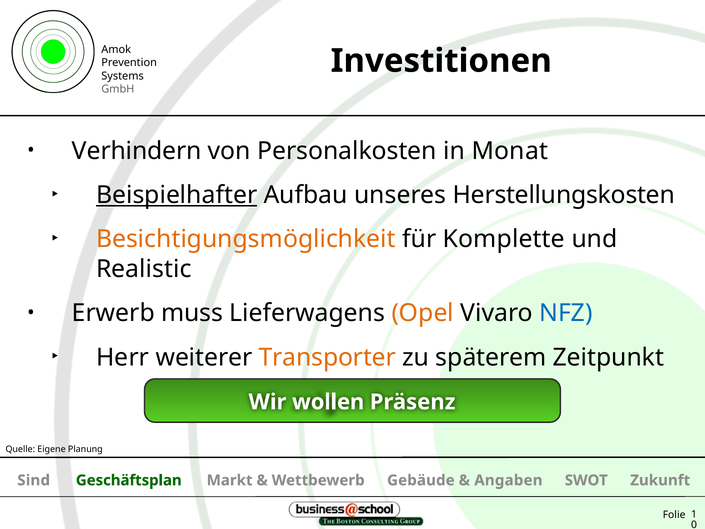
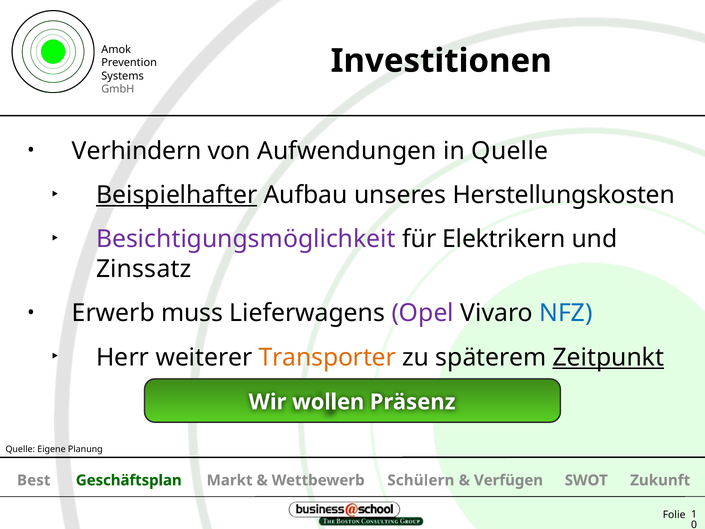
Personalkosten: Personalkosten -> Aufwendungen (347, 151)
in Monat: Monat -> Quelle (510, 151)
Besichtigungsmöglichkeit colour: orange -> purple (246, 239)
Komplette: Komplette -> Elektrikern (504, 239)
Realistic: Realistic -> Zinssatz (144, 269)
Opel colour: orange -> purple (423, 313)
Zeitpunkt underline: none -> present (608, 357)
Sind: Sind -> Best (34, 480)
Gebäude: Gebäude -> Schülern (421, 480)
Angaben: Angaben -> Verfügen (509, 480)
